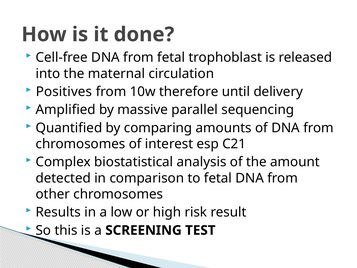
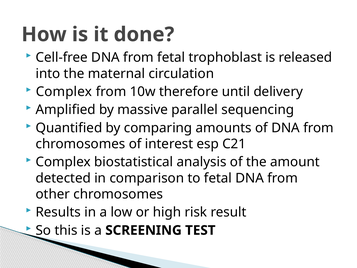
Positives: Positives -> Complex (64, 92)
